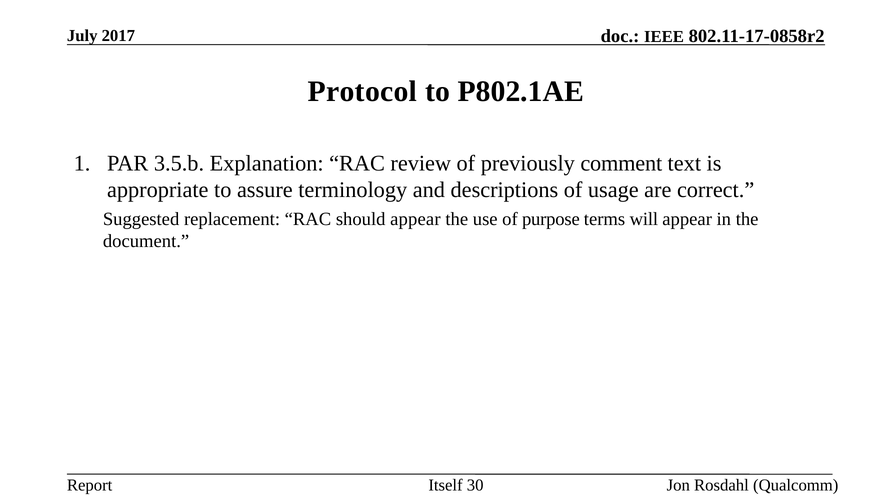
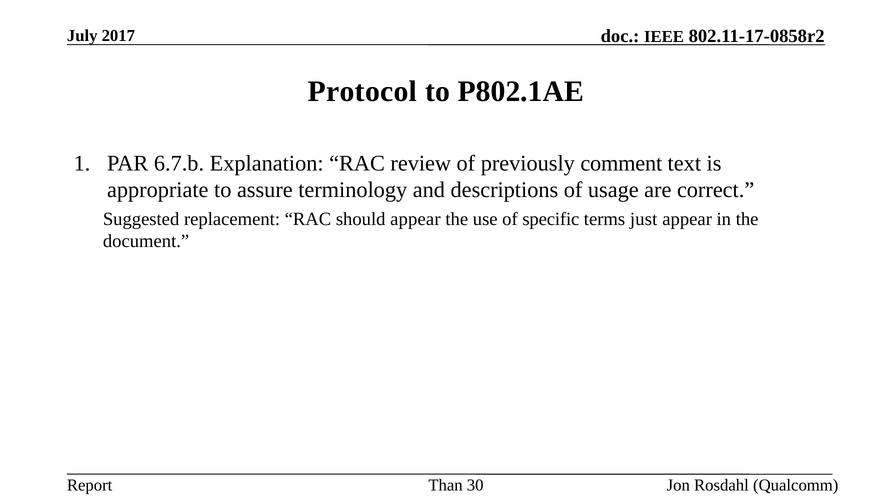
3.5.b: 3.5.b -> 6.7.b (179, 163)
purpose: purpose -> specific (551, 219)
will: will -> just (644, 219)
Itself: Itself -> Than (446, 485)
